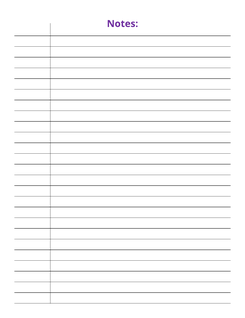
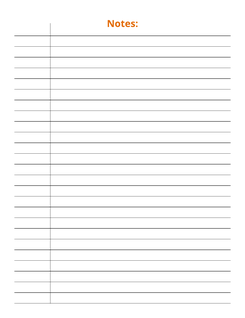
Notes colour: purple -> orange (122, 24)
